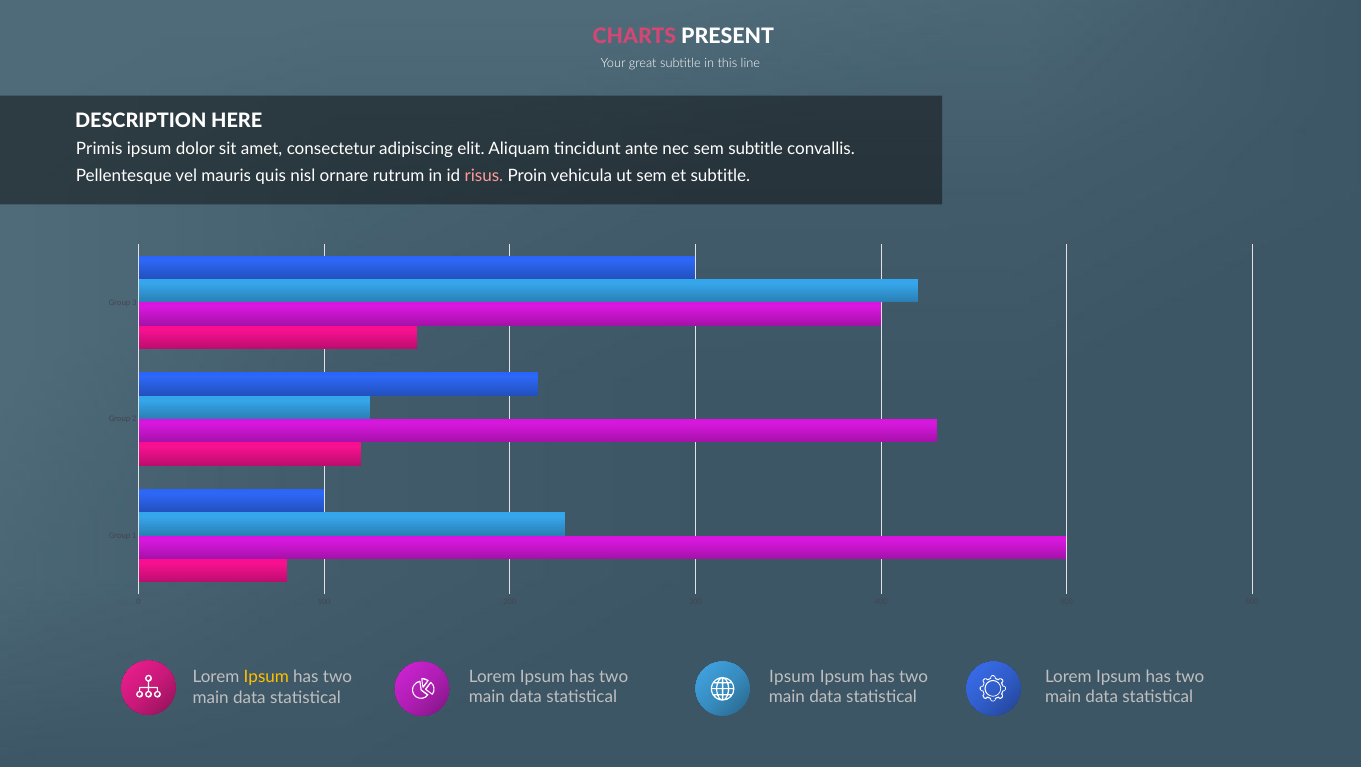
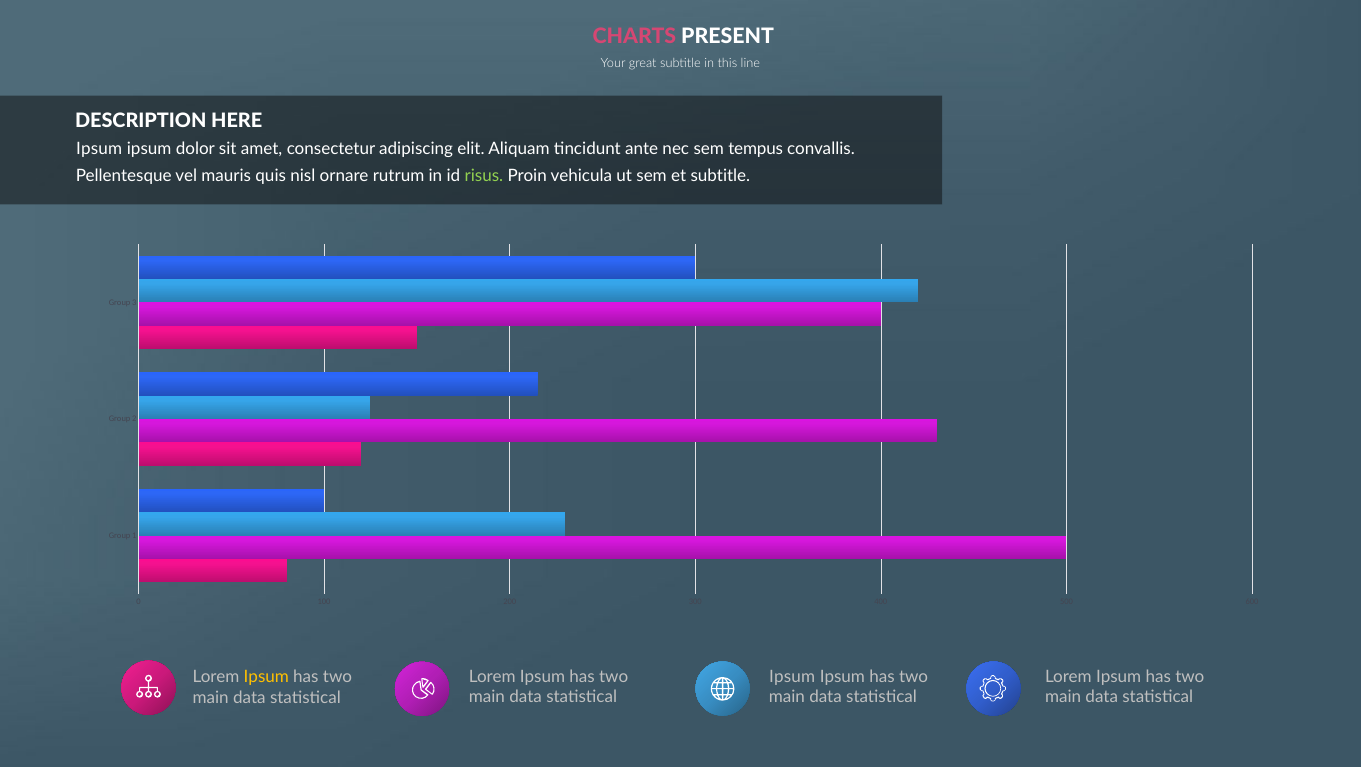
Primis: Primis -> Ipsum (99, 149)
sem subtitle: subtitle -> tempus (756, 149)
risus colour: pink -> light green (484, 176)
